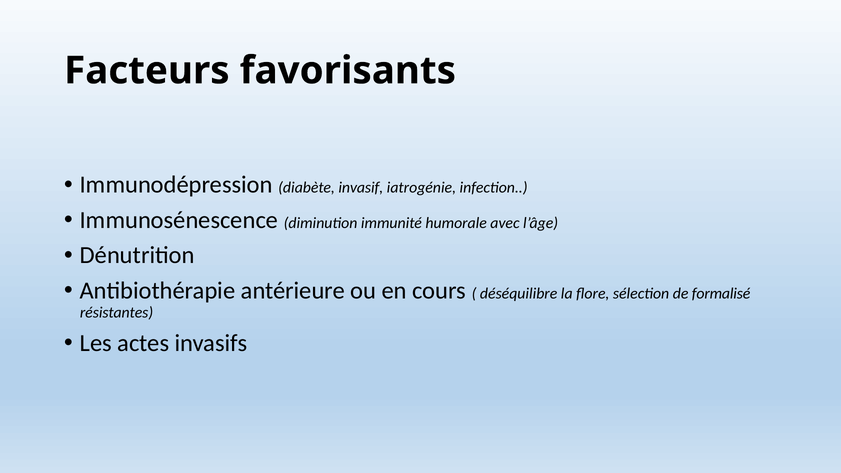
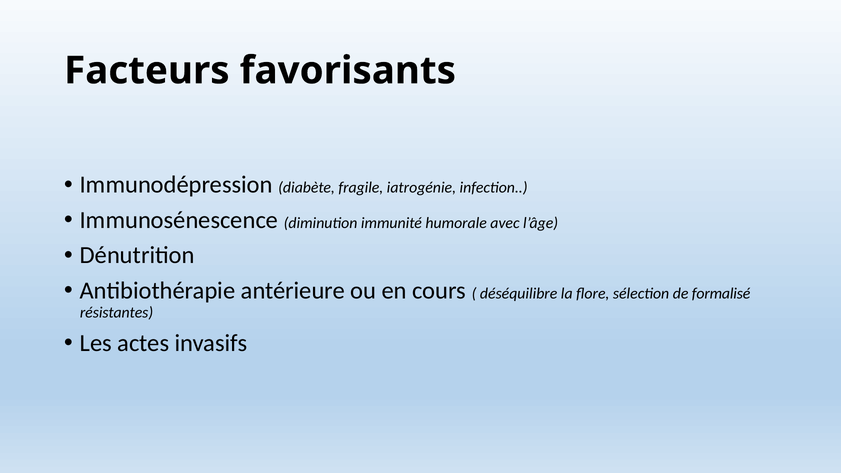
invasif: invasif -> fragile (361, 188)
